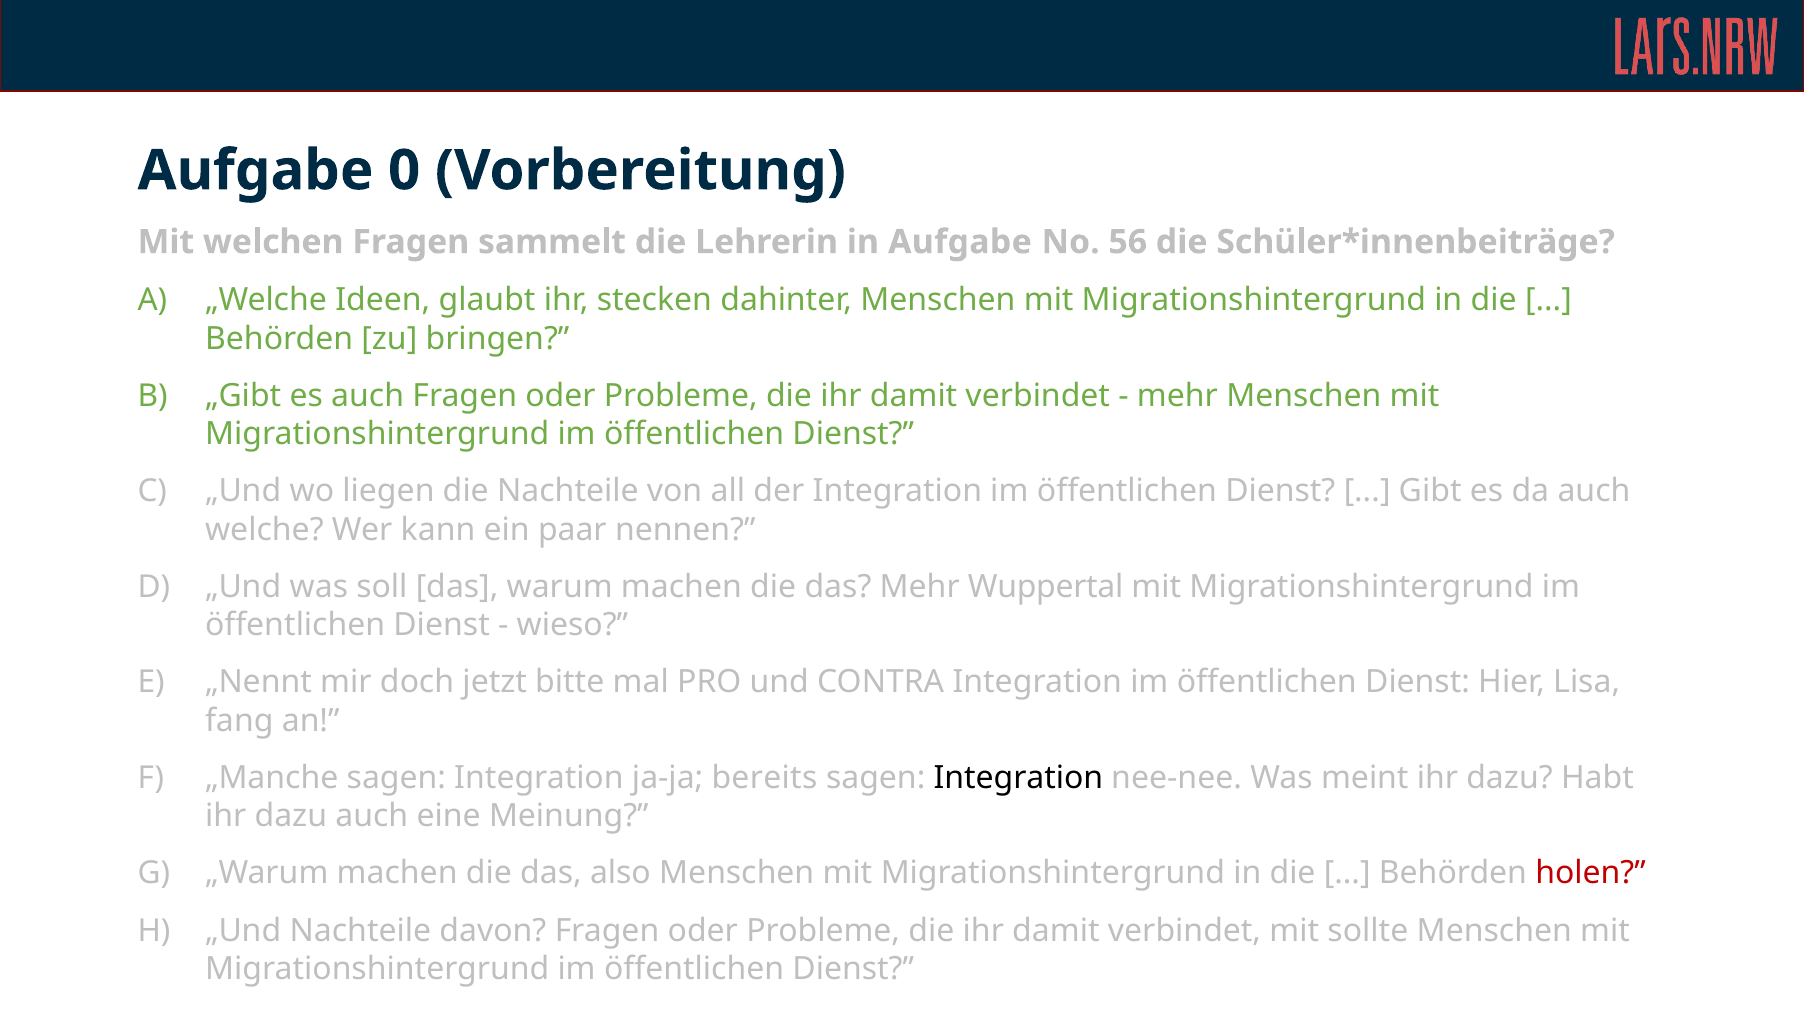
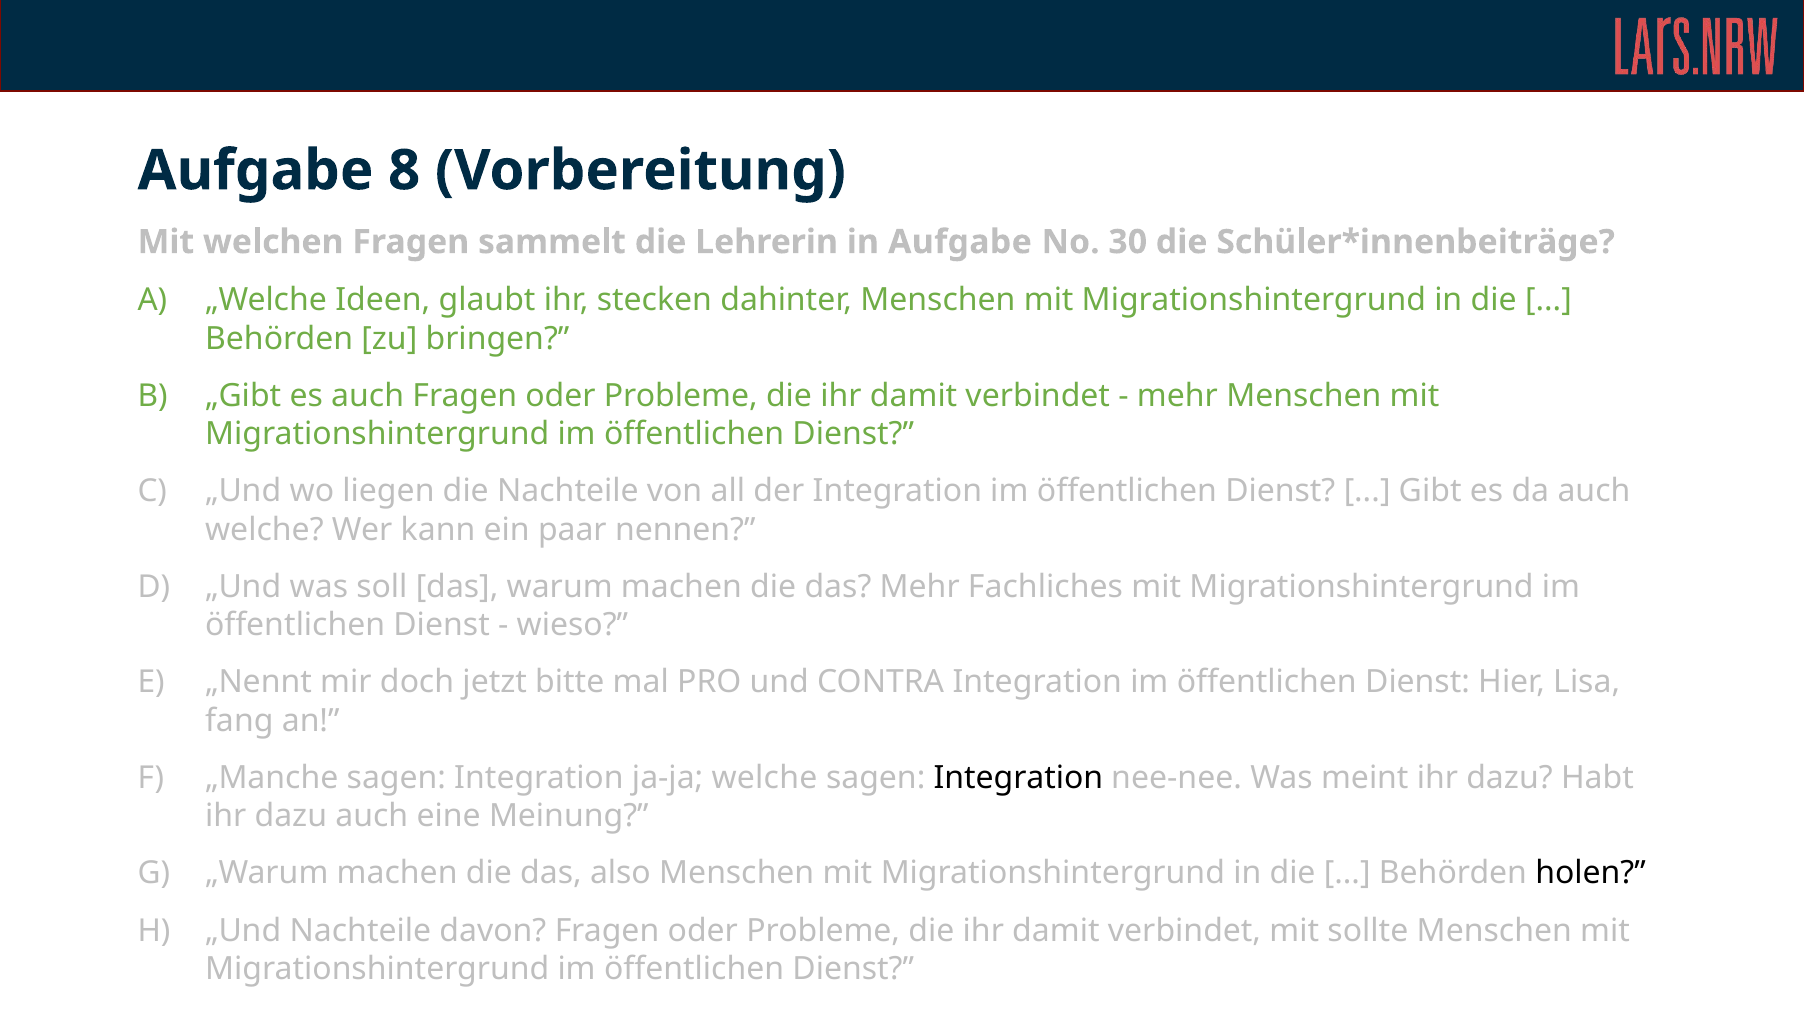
0: 0 -> 8 (404, 171)
56: 56 -> 30 (1128, 242)
Wuppertal: Wuppertal -> Fachliches (1045, 587)
ja-ja bereits: bereits -> welche (764, 778)
holen colour: red -> black (1591, 873)
